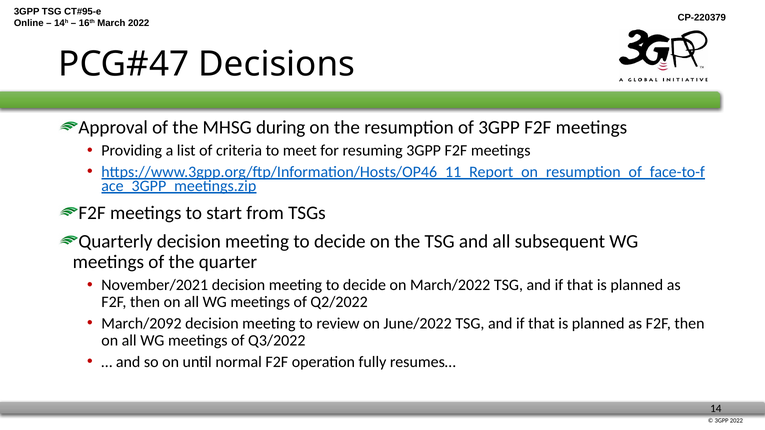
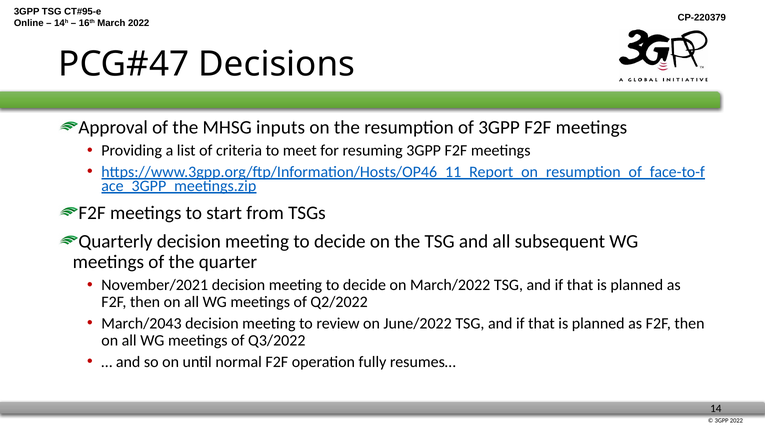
during: during -> inputs (281, 128)
March/2092: March/2092 -> March/2043 (141, 324)
